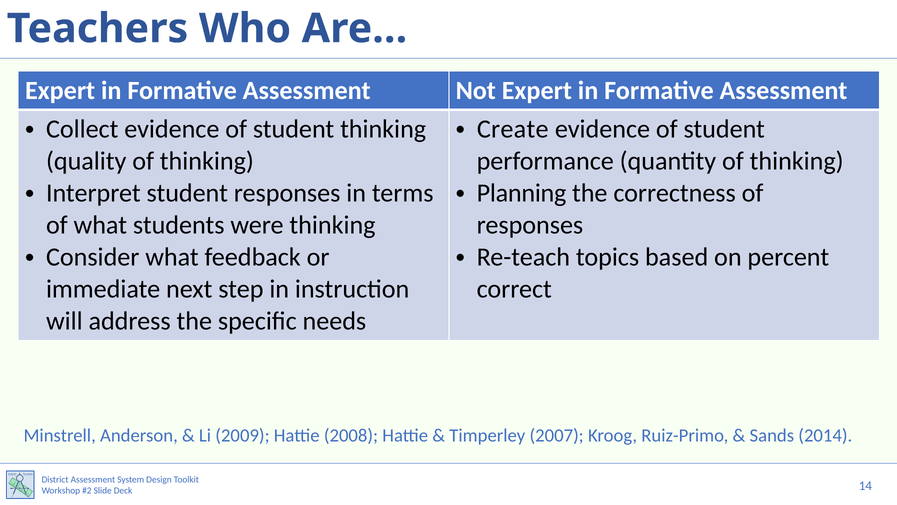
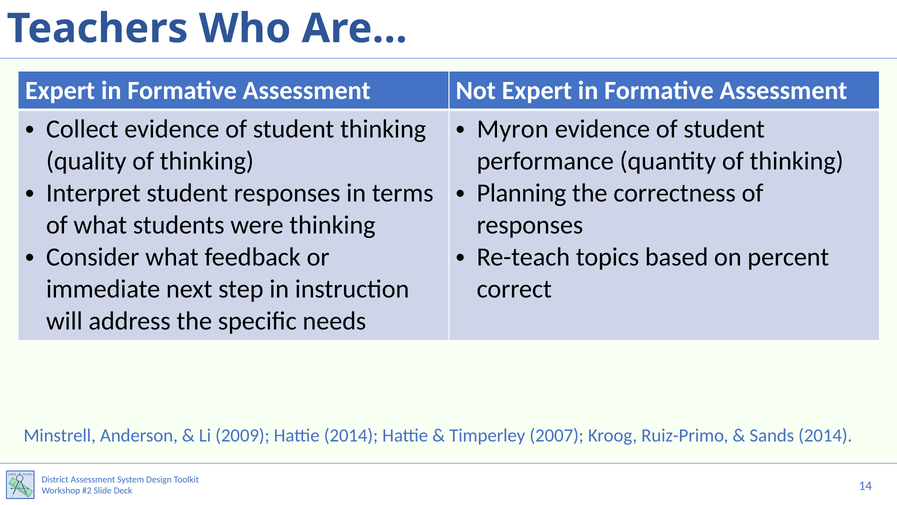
Create: Create -> Myron (513, 129)
Hattie 2008: 2008 -> 2014 (351, 435)
